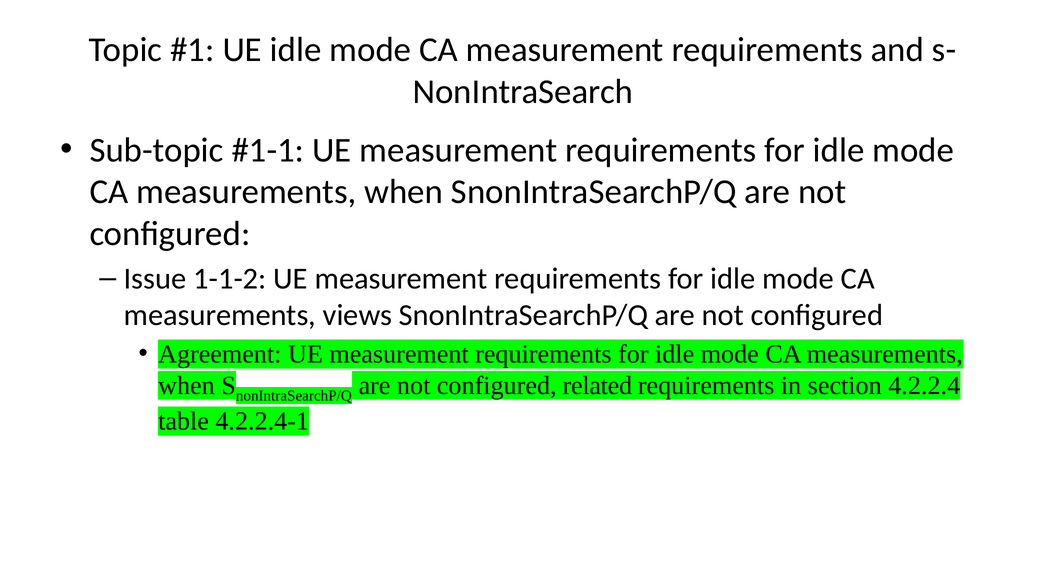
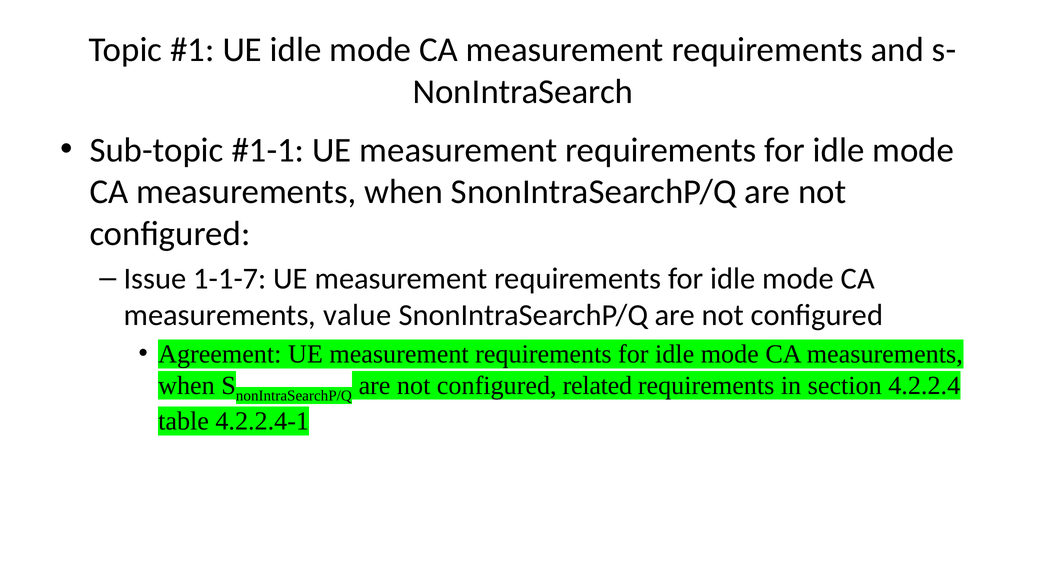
1-1-2: 1-1-2 -> 1-1-7 (230, 279)
views: views -> value (357, 315)
